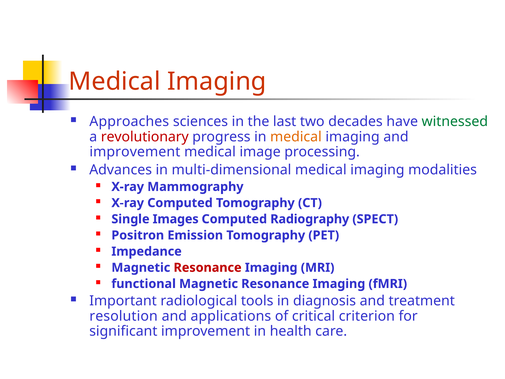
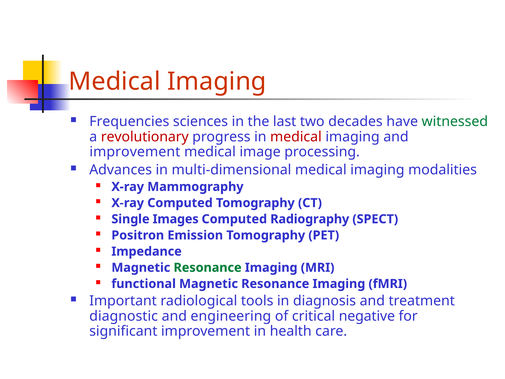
Approaches: Approaches -> Frequencies (129, 121)
medical colour: orange -> red (296, 137)
Resonance colour: red -> green (208, 267)
resolution: resolution -> diagnostic (124, 316)
applications: applications -> engineering (231, 316)
criterion: criterion -> negative (367, 316)
